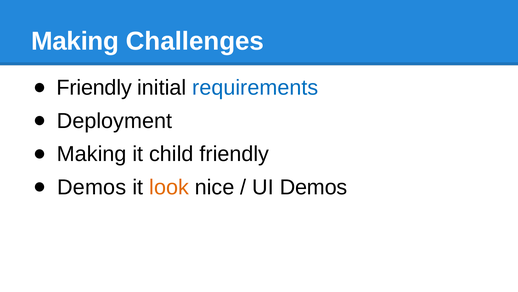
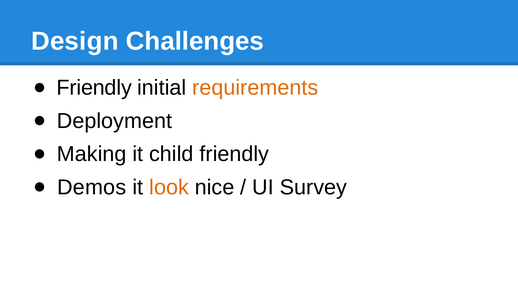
Making: Making -> Design (75, 41)
requirements colour: blue -> orange (255, 88)
UI Demos: Demos -> Survey (313, 187)
